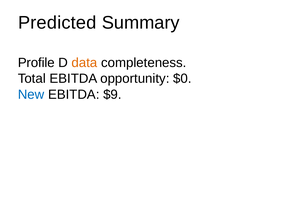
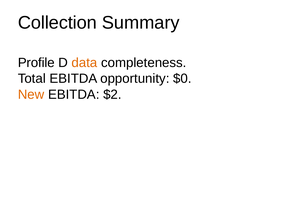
Predicted: Predicted -> Collection (57, 23)
New colour: blue -> orange (31, 94)
$9: $9 -> $2 (112, 94)
